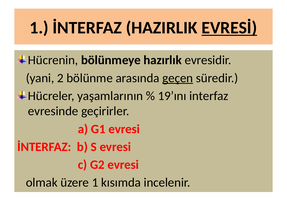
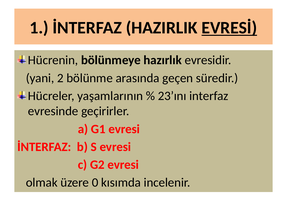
geçen underline: present -> none (178, 78)
19’ını: 19’ını -> 23’ını (172, 96)
üzere 1: 1 -> 0 (95, 183)
